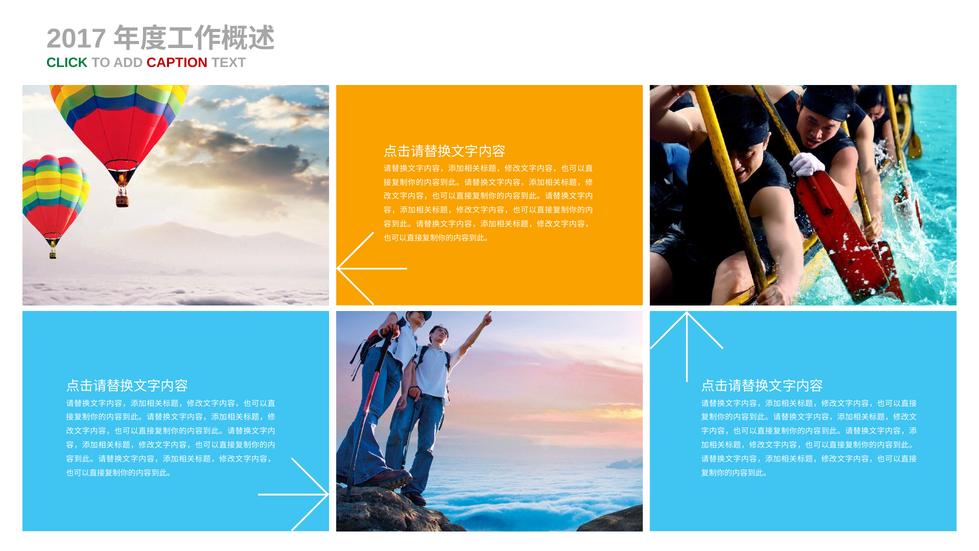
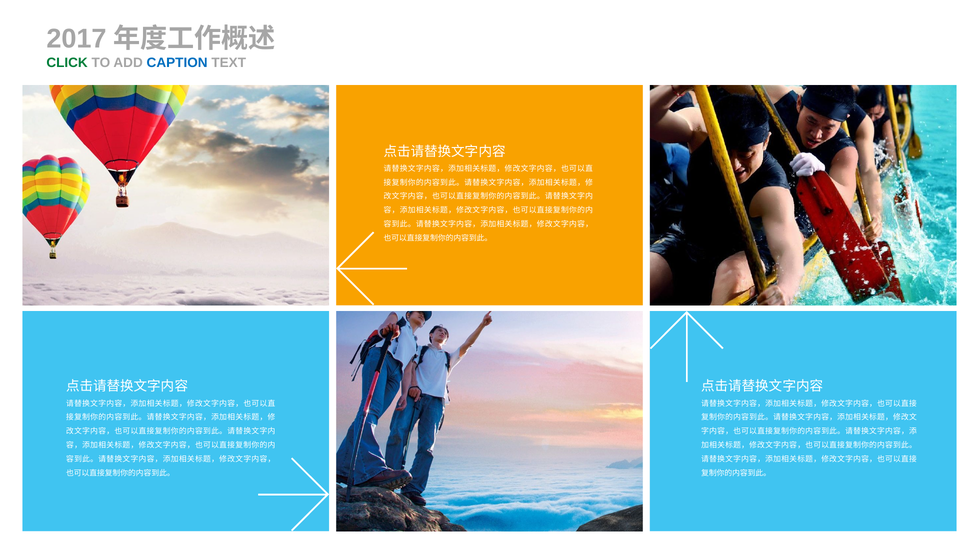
CAPTION colour: red -> blue (177, 63)
